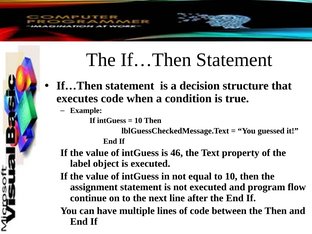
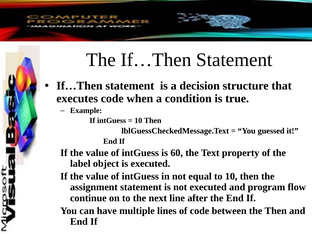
46: 46 -> 60 (177, 153)
